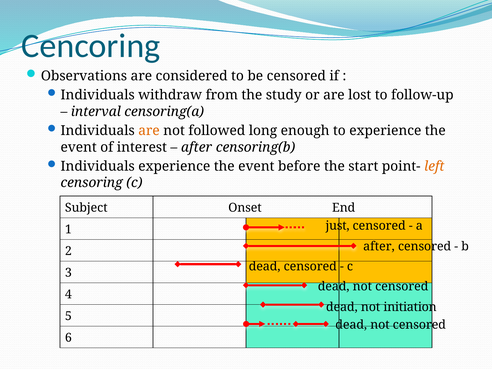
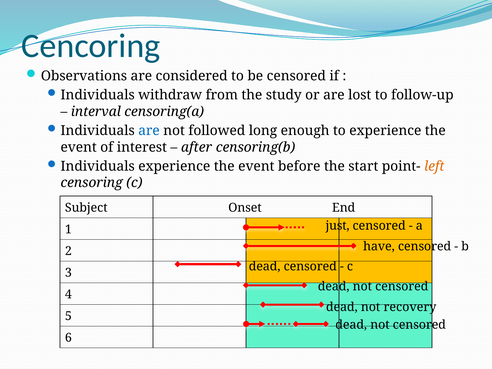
are colour: orange -> blue (149, 131)
after: after -> have (379, 247)
initiation: initiation -> recovery (410, 307)
